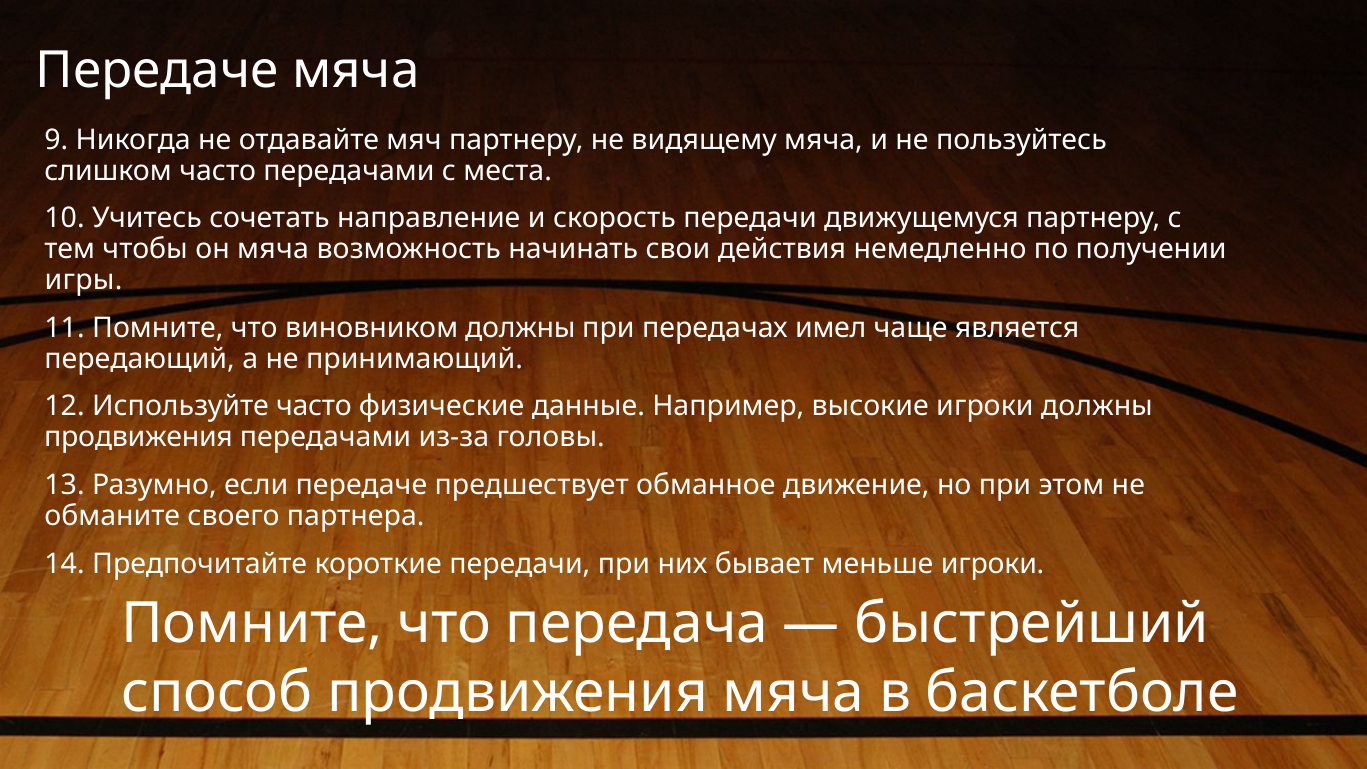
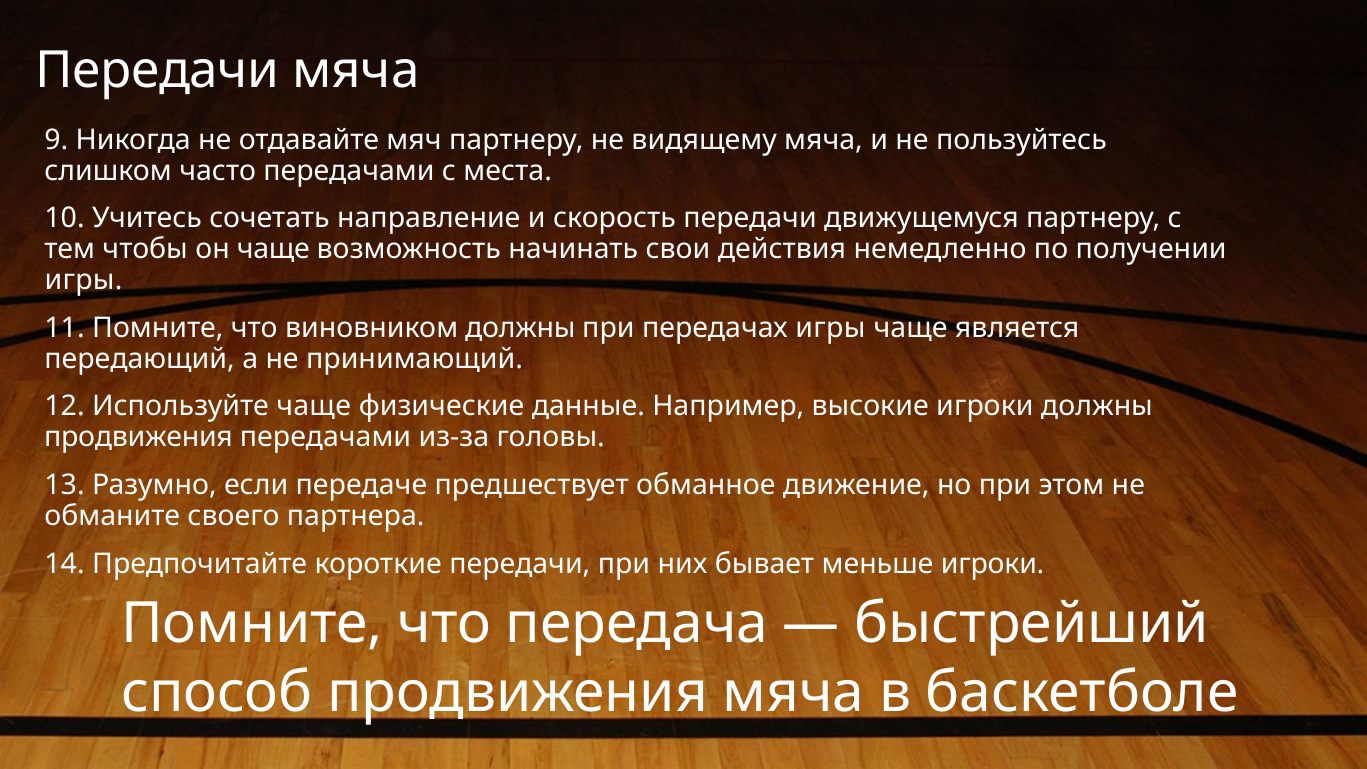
Передаче: Передаче -> Передачи (158, 71)
он мяча: мяча -> чаще (273, 249)
передачах имел: имел -> игры (830, 328)
Используйте часто: часто -> чаще (314, 406)
